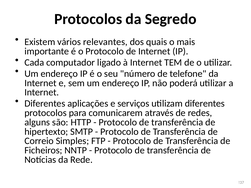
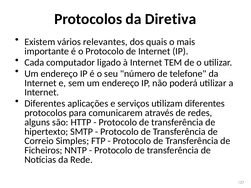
Segredo: Segredo -> Diretiva (171, 19)
